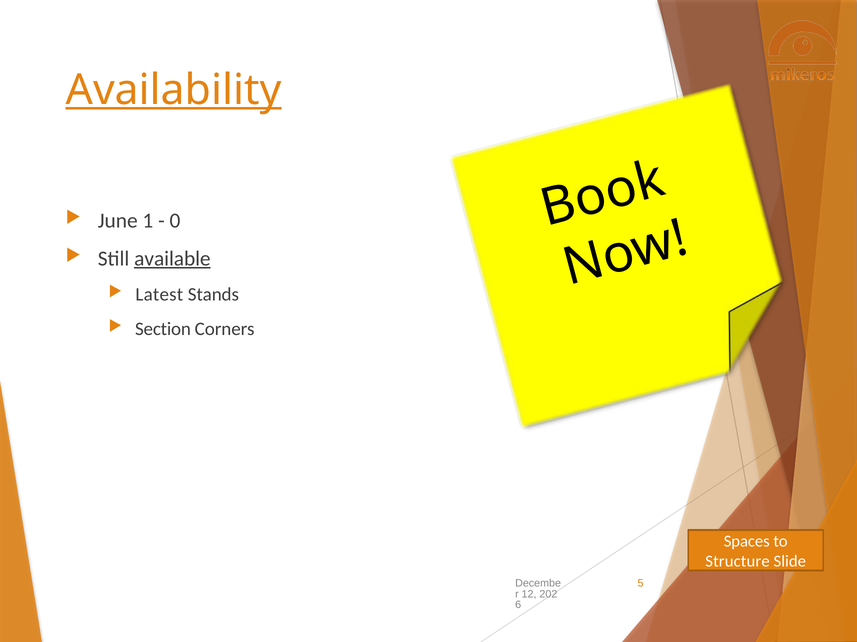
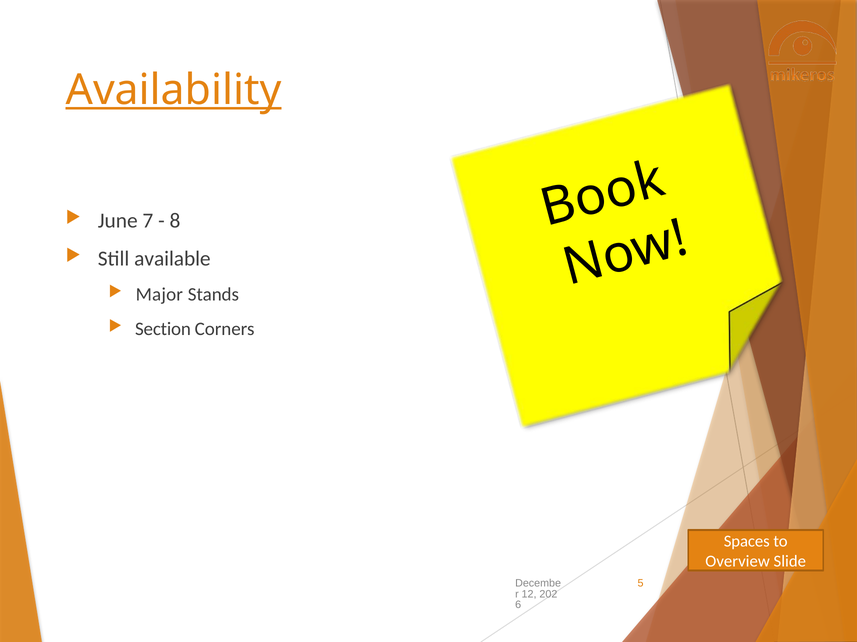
1: 1 -> 7 (148, 221)
0: 0 -> 8 (175, 221)
available underline: present -> none (172, 259)
Latest: Latest -> Major (159, 295)
Structure: Structure -> Overview (738, 562)
